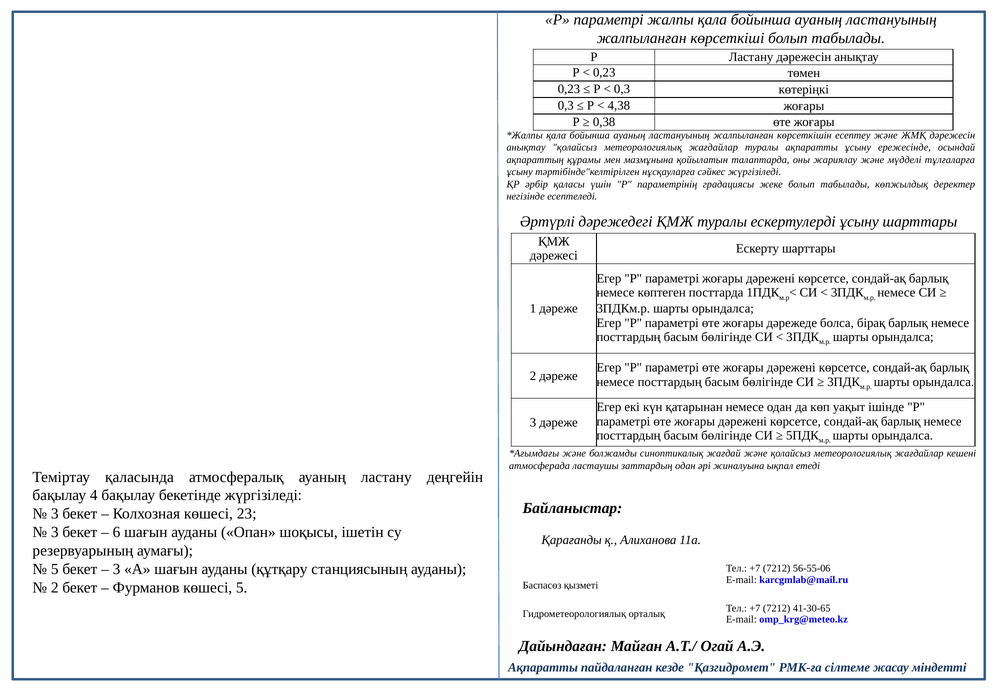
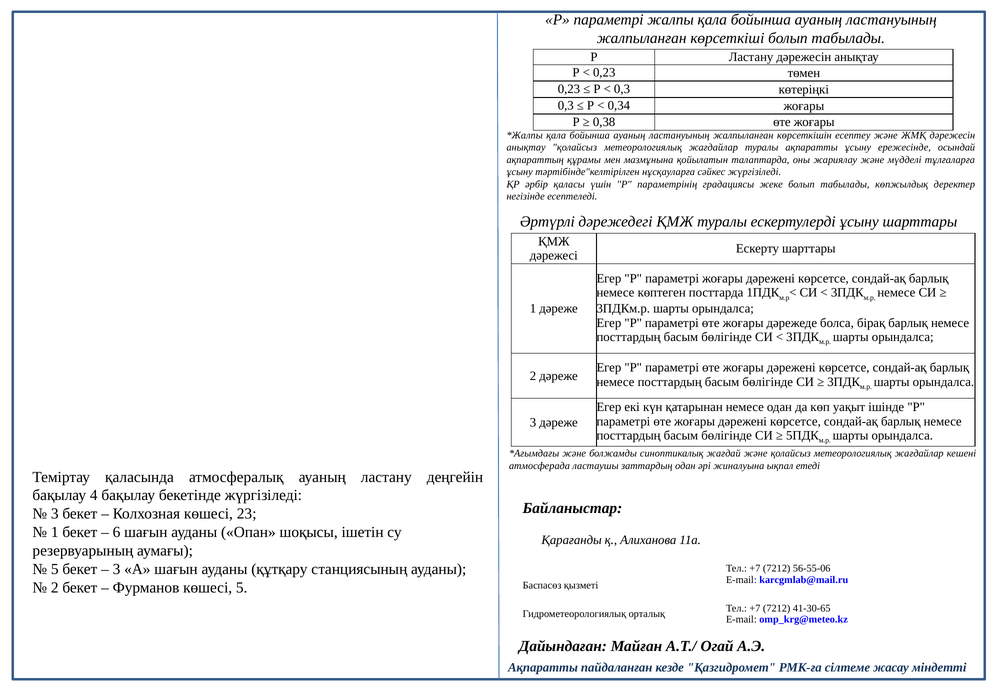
4,38: 4,38 -> 0,34 (619, 106)
3: 3 -> 1 (55, 532)
